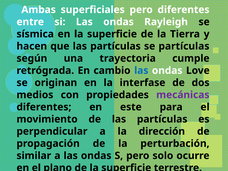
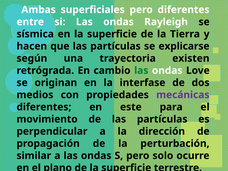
se partículas: partículas -> explicarse (184, 46)
cumple: cumple -> existen (191, 58)
las colour: blue -> green (141, 71)
